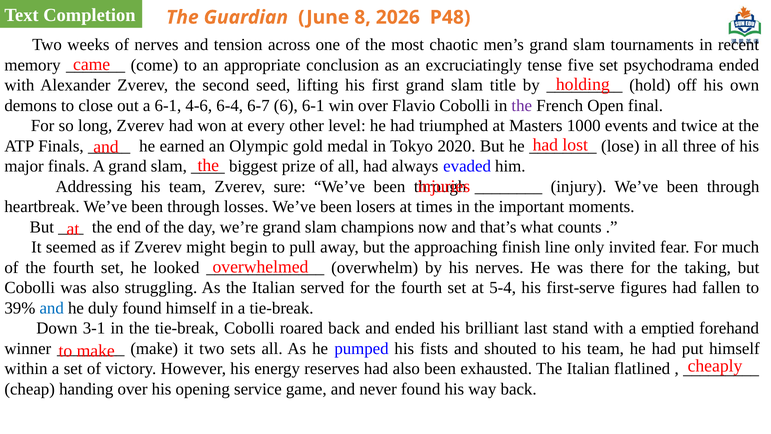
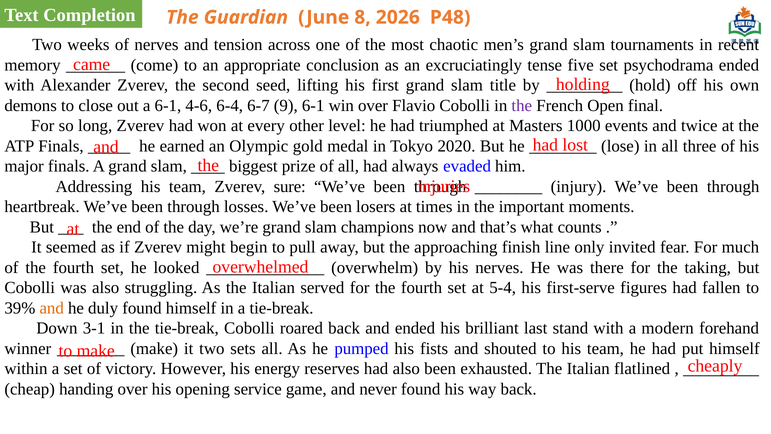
6: 6 -> 9 (286, 106)
and colour: blue -> orange (52, 308)
emptied: emptied -> modern (668, 328)
